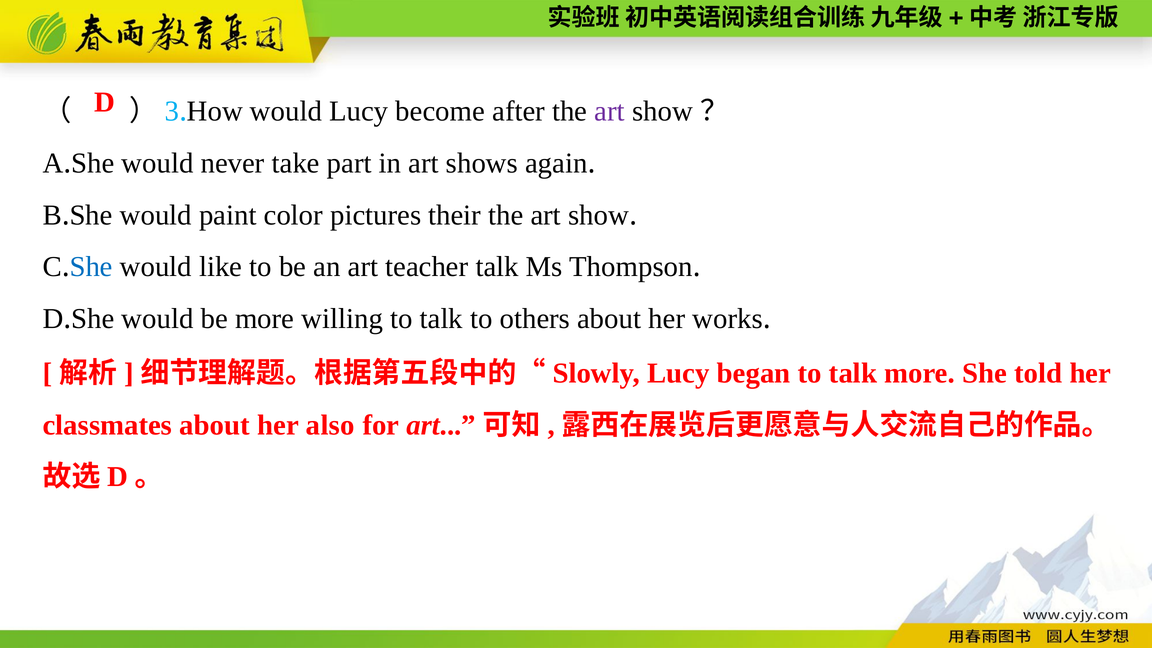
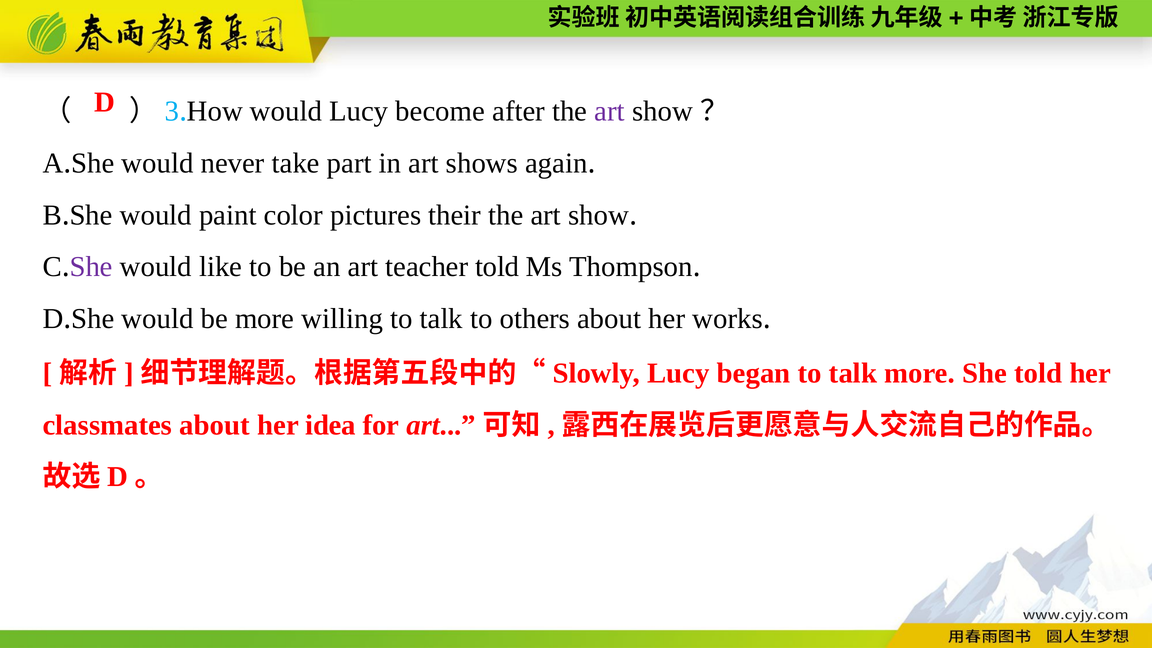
She colour: blue -> purple (91, 267)
teacher talk: talk -> told (497, 267)
also: also -> idea (331, 425)
